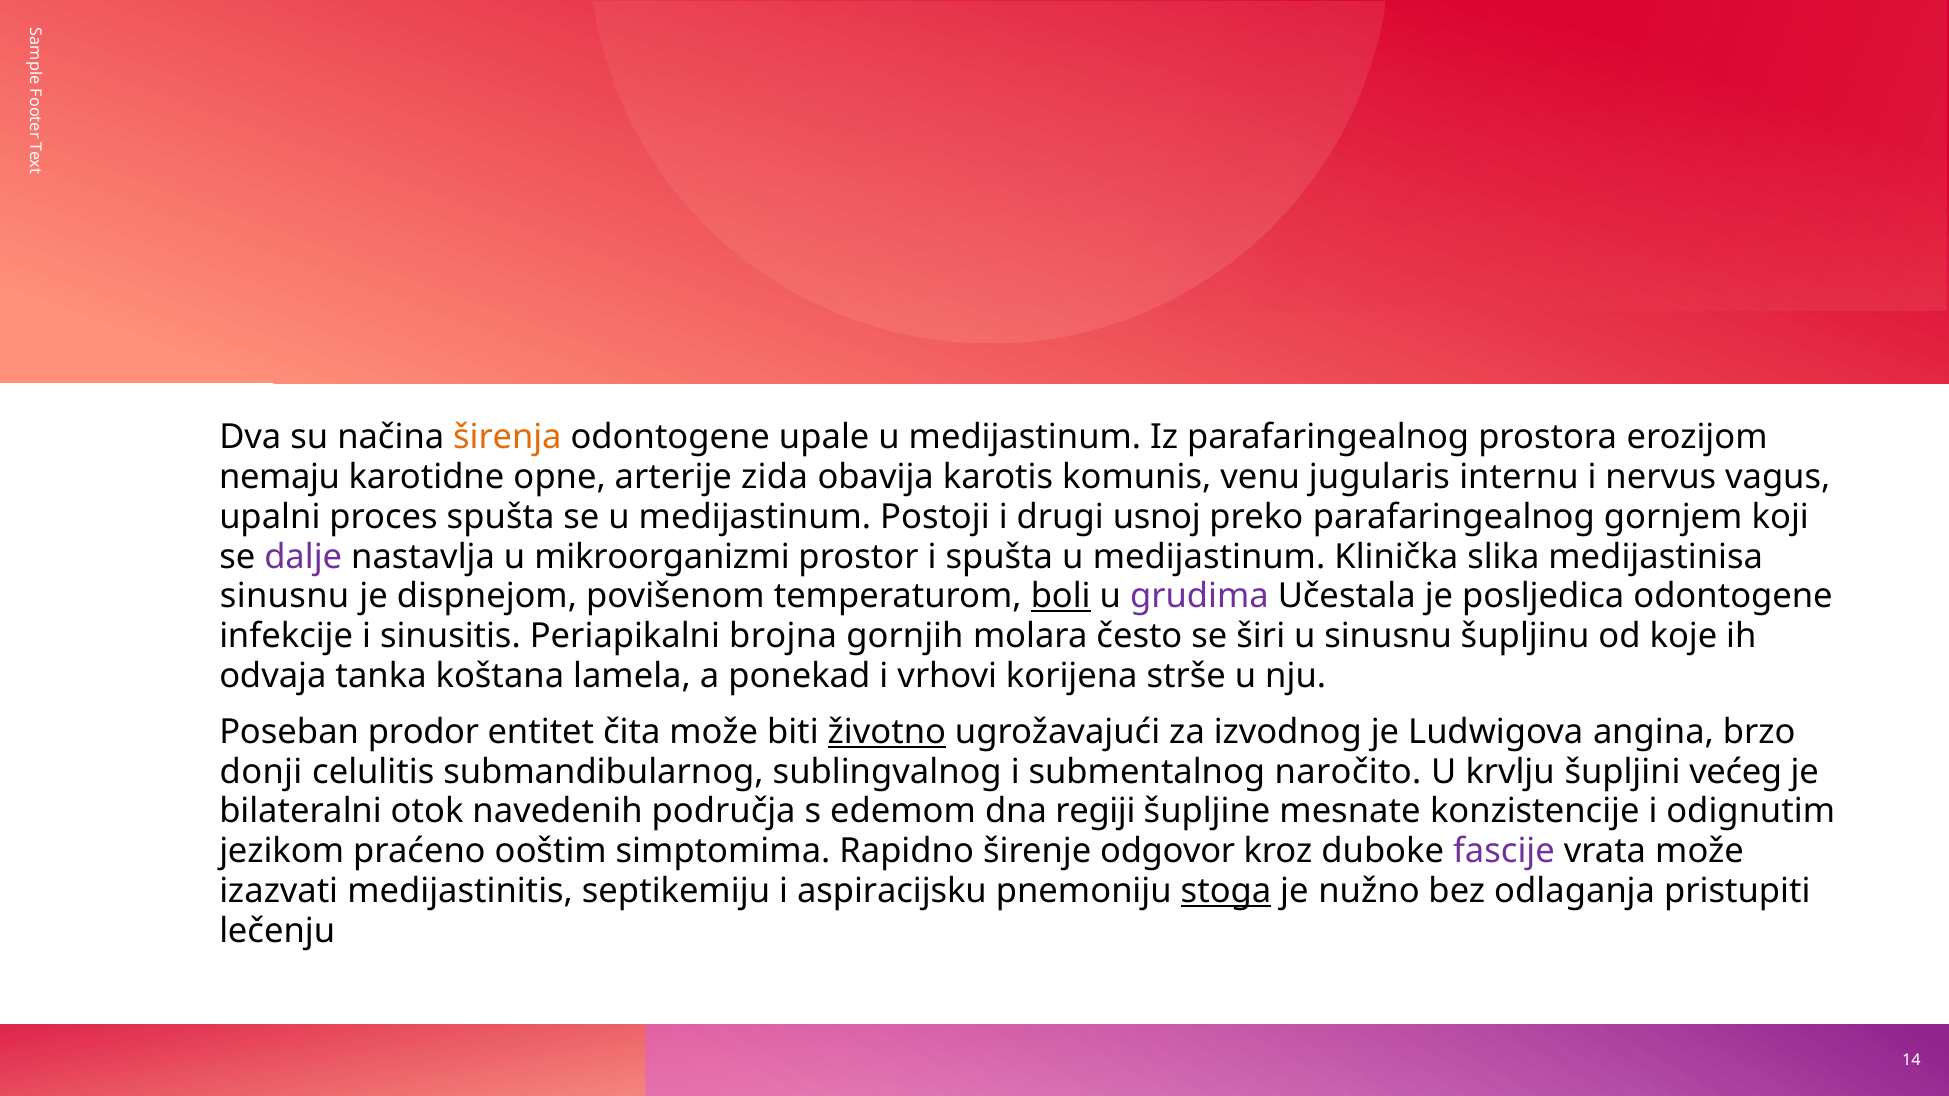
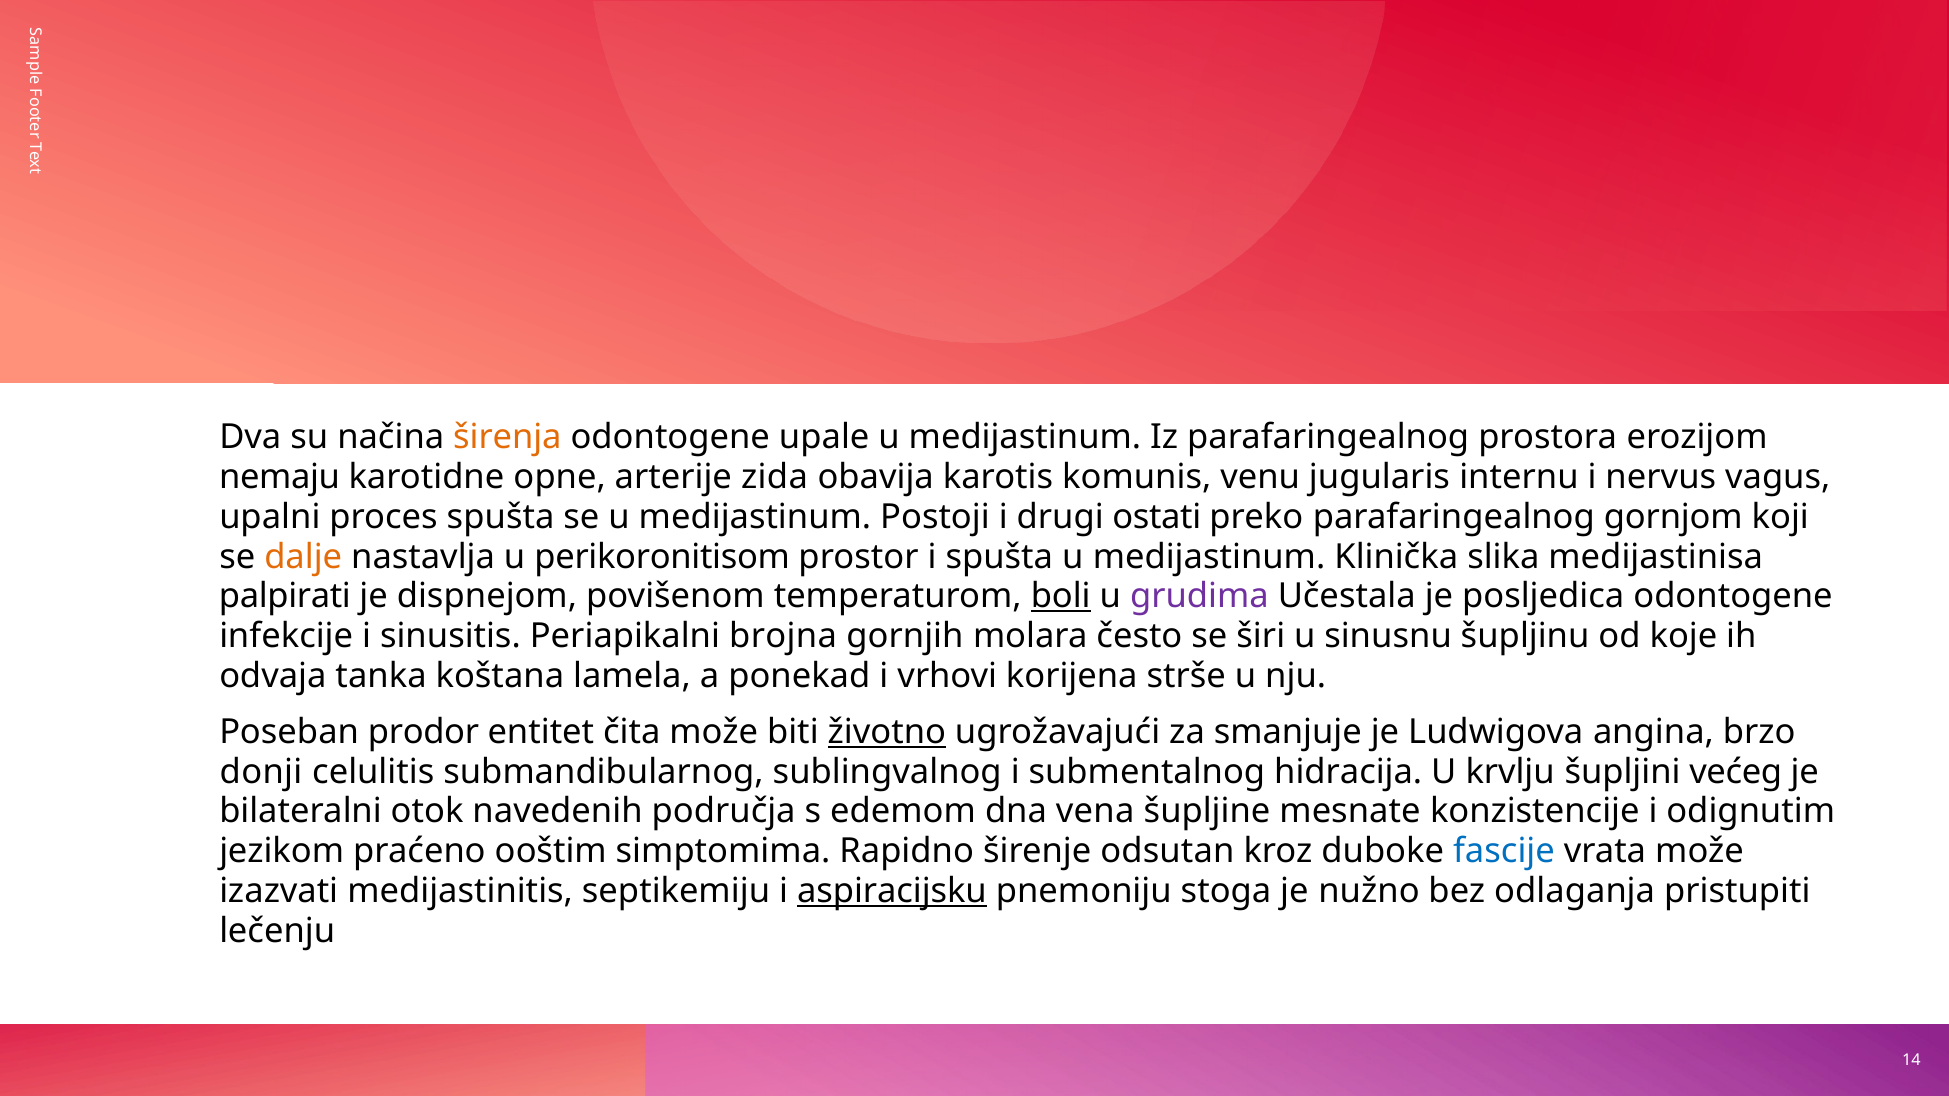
usnoj: usnoj -> ostati (1157, 517)
gornjem: gornjem -> gornjom (1673, 517)
dalje colour: purple -> orange (303, 557)
mikroorganizmi: mikroorganizmi -> perikoronitisom (662, 557)
sinusnu: sinusnu -> palpirati (285, 597)
izvodnog: izvodnog -> smanjuje (1288, 732)
naročito: naročito -> hidracija (1348, 772)
regiji: regiji -> vena (1095, 812)
odgovor: odgovor -> odsutan (1167, 852)
fascije colour: purple -> blue (1504, 852)
aspiracijsku underline: none -> present (892, 891)
stoga underline: present -> none (1226, 891)
